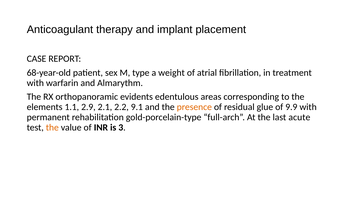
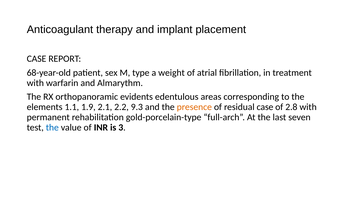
2.9: 2.9 -> 1.9 (88, 107)
9.1: 9.1 -> 9.3 (137, 107)
residual glue: glue -> case (265, 107)
9.9: 9.9 -> 2.8 (291, 107)
acute: acute -> seven (299, 118)
the colour: orange -> blue (52, 128)
